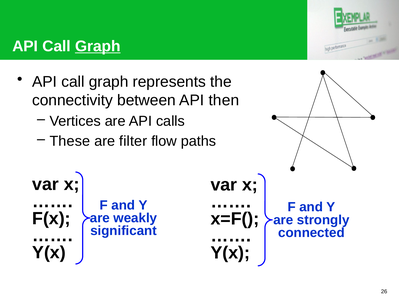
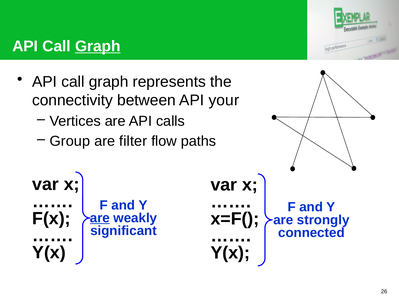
then: then -> your (224, 100)
These: These -> Group (70, 141)
are underline: none -> present (100, 218)
